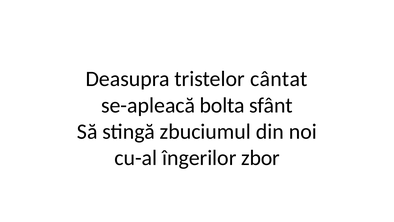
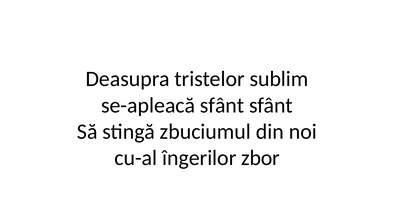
cântat: cântat -> sublim (279, 79)
se-apleacă bolta: bolta -> sfânt (222, 105)
